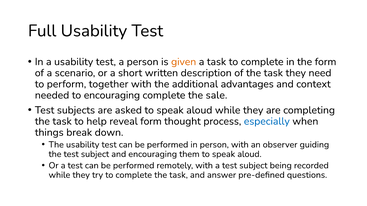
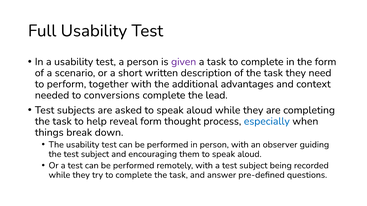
given colour: orange -> purple (184, 62)
to encouraging: encouraging -> conversions (112, 95)
sale: sale -> lead (217, 95)
